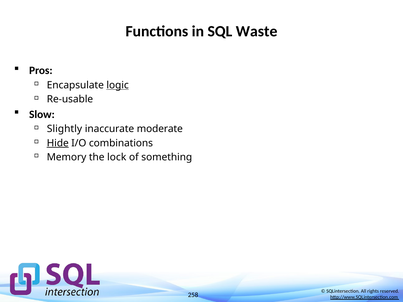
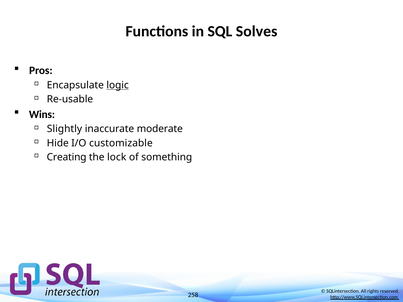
Waste: Waste -> Solves (257, 31)
Slow: Slow -> Wins (42, 114)
Hide underline: present -> none (58, 143)
combinations: combinations -> customizable (121, 143)
Memory: Memory -> Creating (67, 157)
